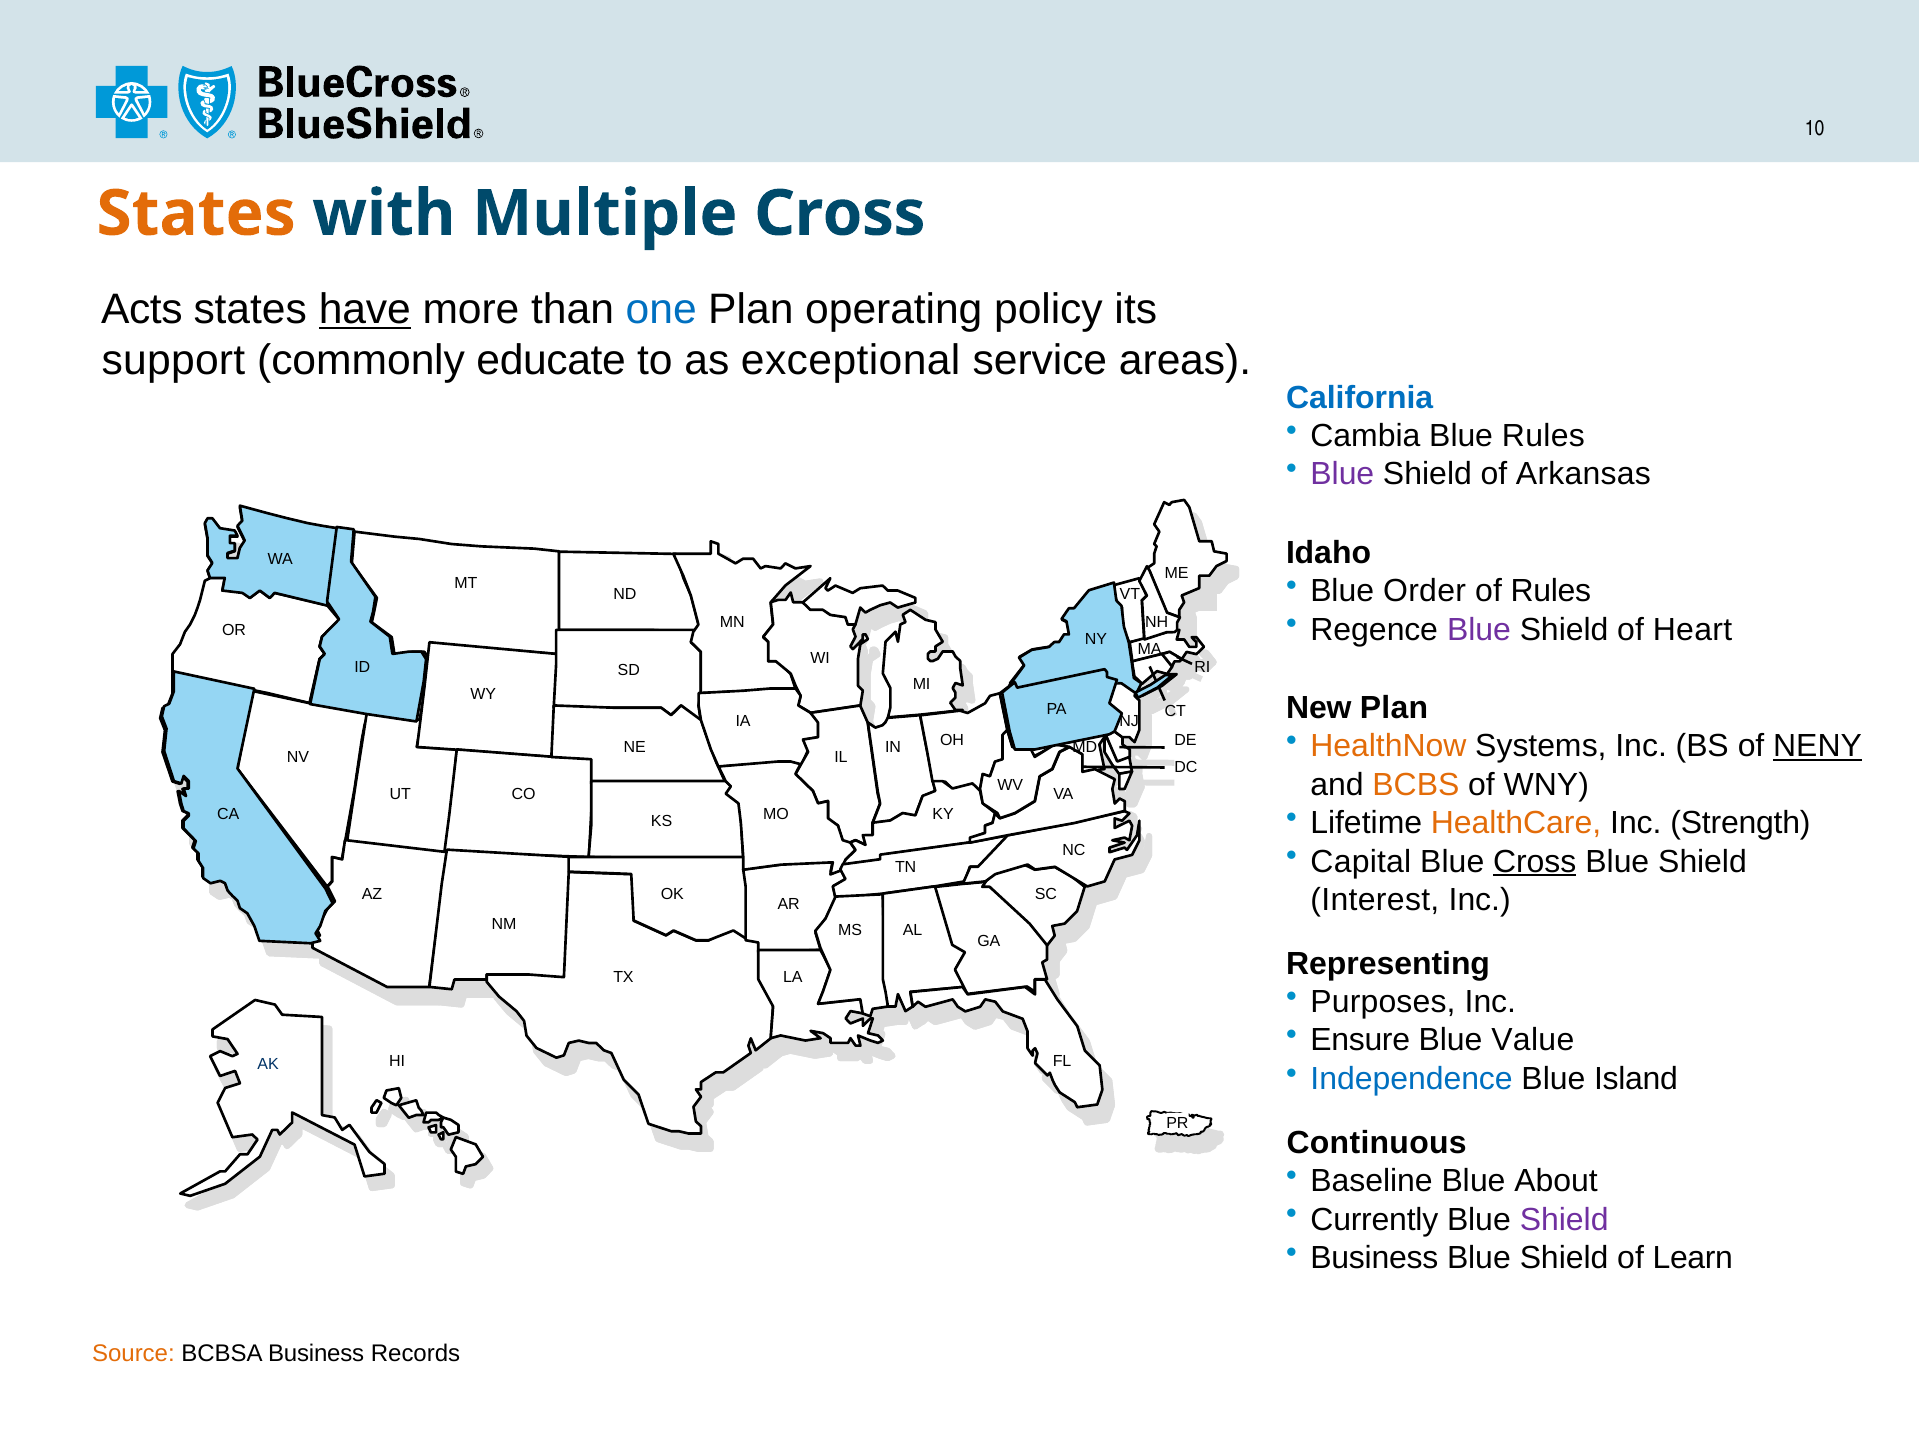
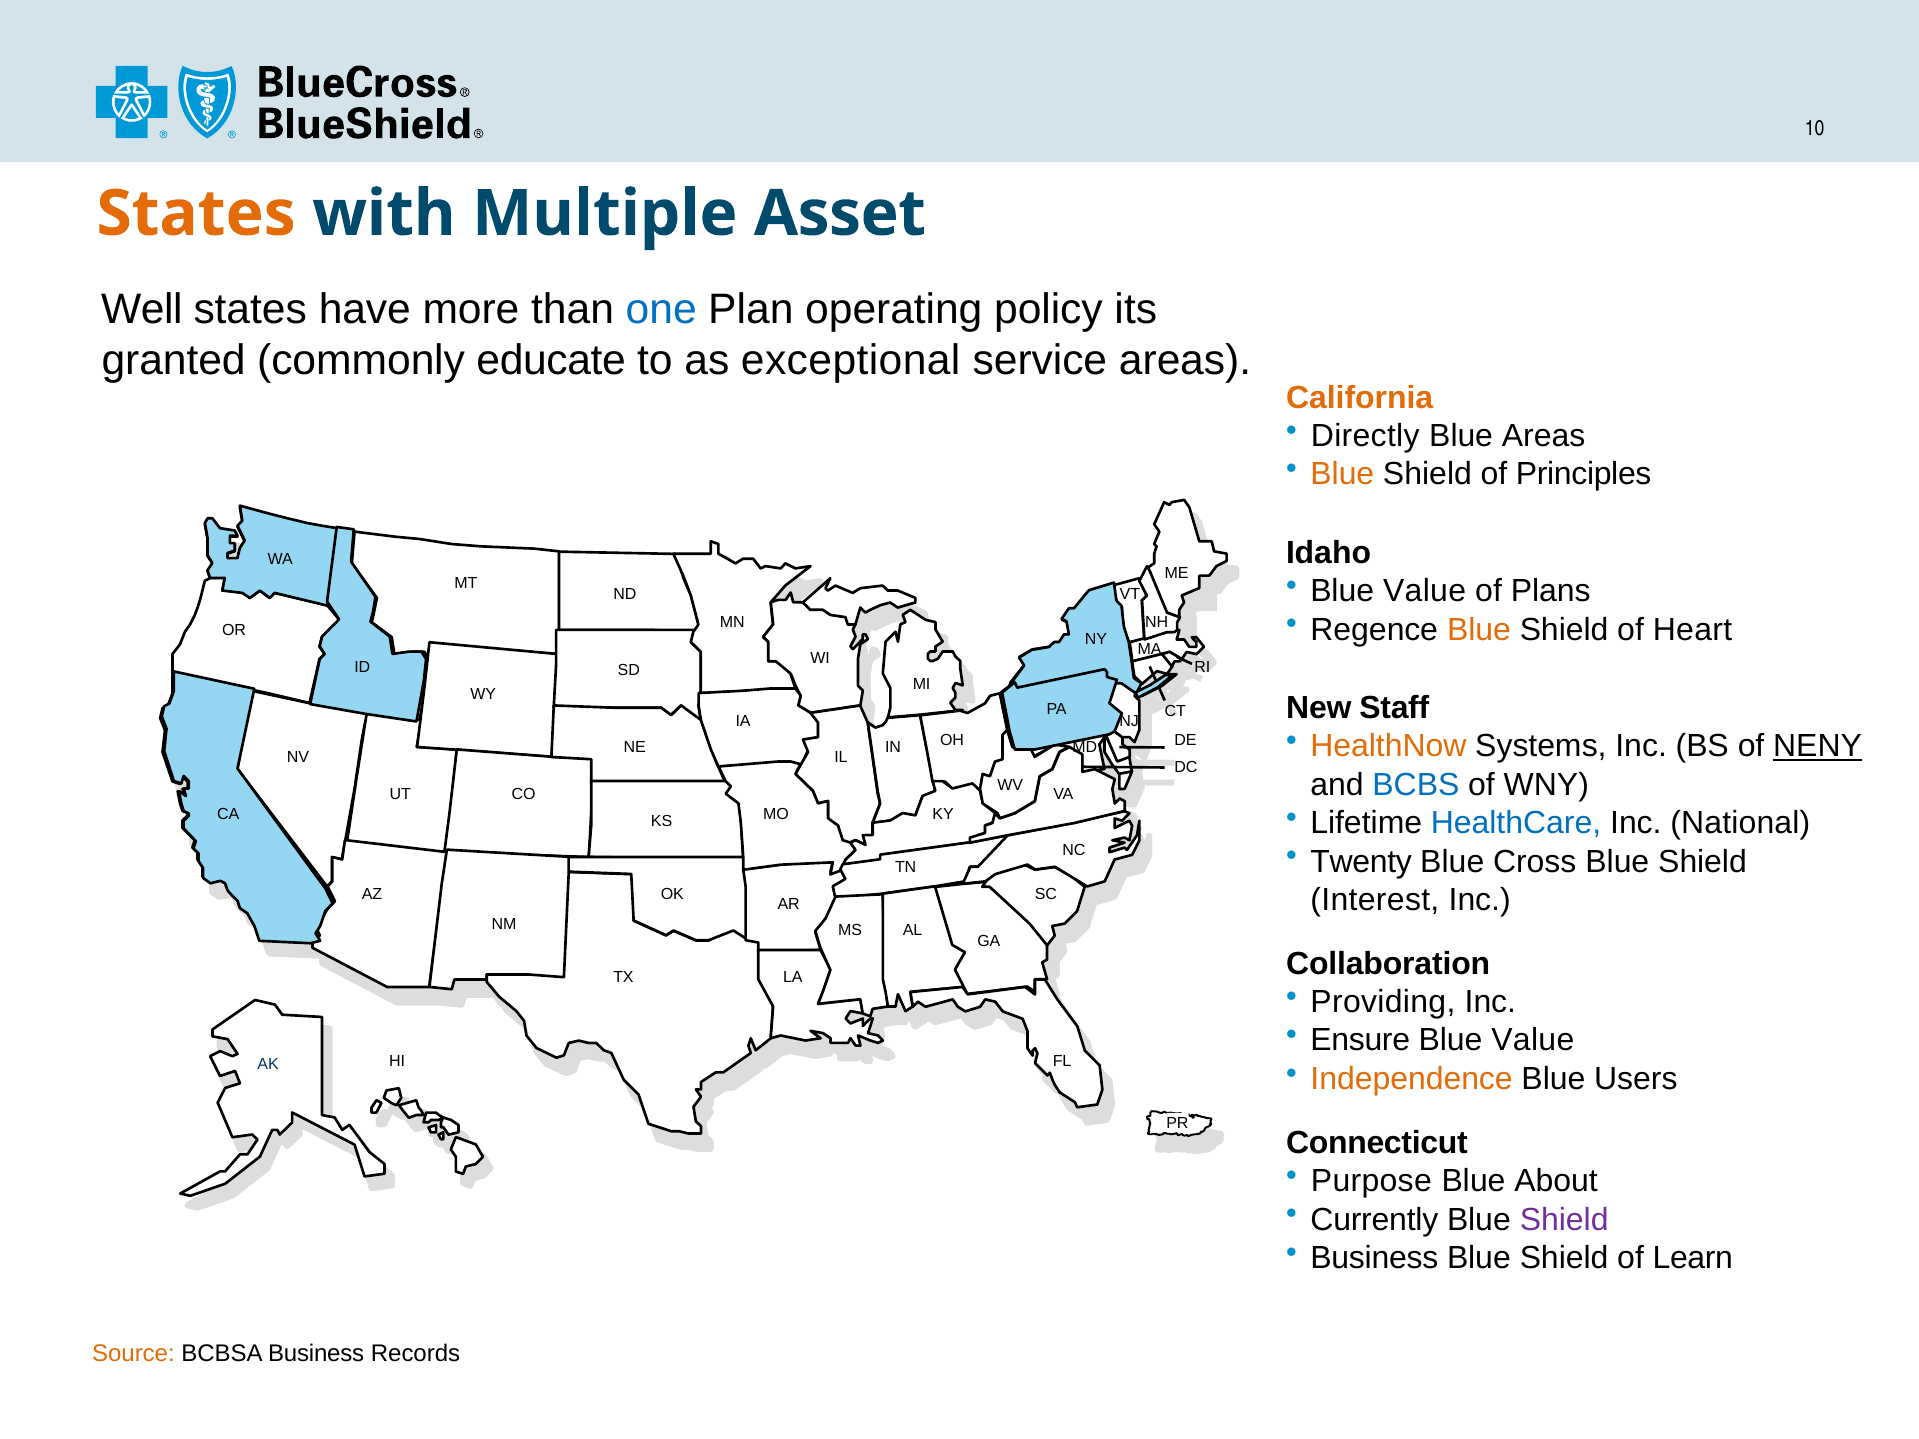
Multiple Cross: Cross -> Asset (840, 214)
Acts: Acts -> Well (142, 310)
have underline: present -> none (365, 310)
support: support -> granted (174, 361)
California colour: blue -> orange (1360, 398)
Cambia: Cambia -> Directly (1365, 436)
Blue Rules: Rules -> Areas (1544, 436)
Blue colour: purple -> orange (1342, 474)
Arkansas: Arkansas -> Principles (1584, 474)
Order: Order -> Value (1425, 591)
of Rules: Rules -> Plans (1551, 591)
Blue colour: purple -> orange (1479, 630)
New Plan: Plan -> Staff (1394, 708)
BCBS colour: orange -> blue (1416, 785)
HealthCare colour: orange -> blue (1516, 823)
Strength: Strength -> National (1740, 823)
Capital: Capital -> Twenty (1361, 862)
Cross underline: present -> none (1535, 862)
Representing: Representing -> Collaboration (1388, 964)
Purposes: Purposes -> Providing (1383, 1002)
Independence colour: blue -> orange (1412, 1079)
Island: Island -> Users (1636, 1079)
Continuous: Continuous -> Connecticut (1377, 1143)
Baseline: Baseline -> Purpose (1371, 1181)
